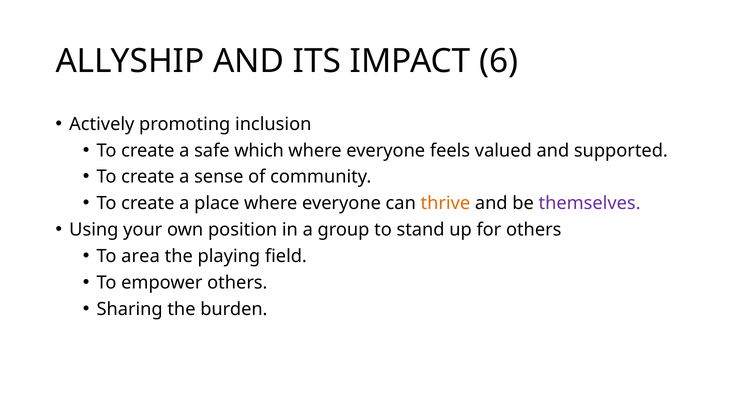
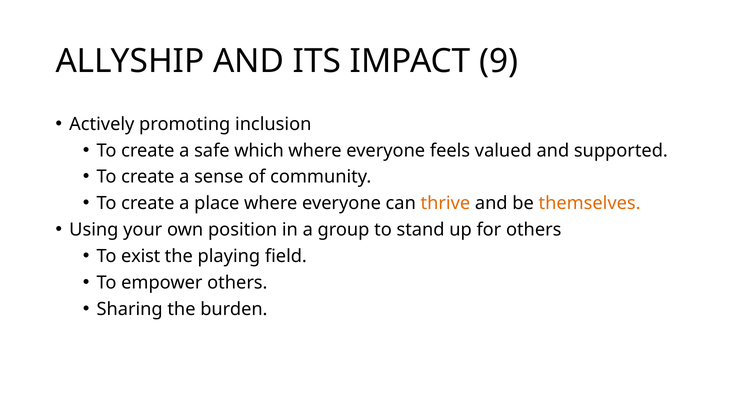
6: 6 -> 9 (499, 61)
themselves colour: purple -> orange (590, 203)
area: area -> exist (141, 256)
